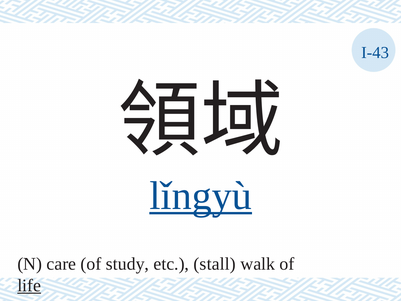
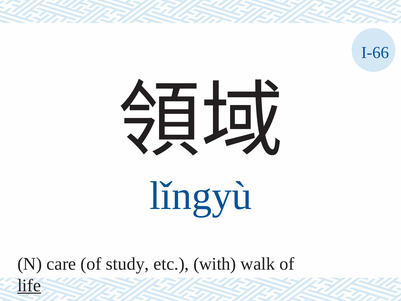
I-43: I-43 -> I-66 (375, 53)
lǐngyù underline: present -> none (201, 196)
stall: stall -> with (215, 264)
